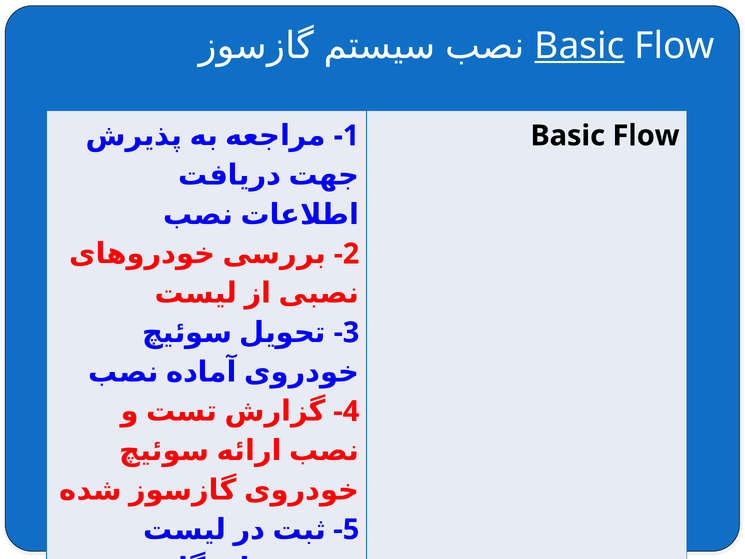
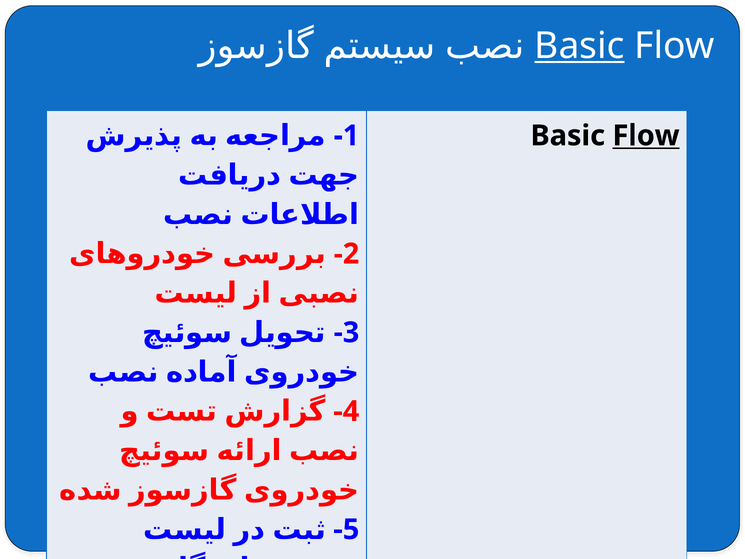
Flow underline: none -> present (646, 136)
